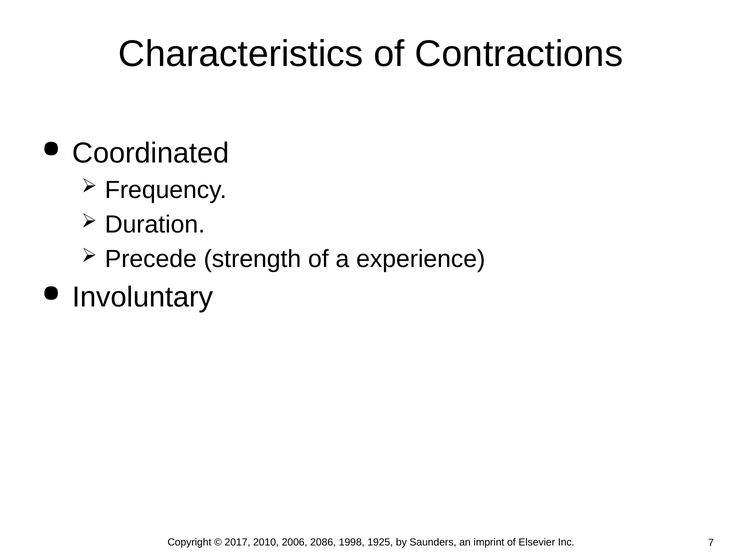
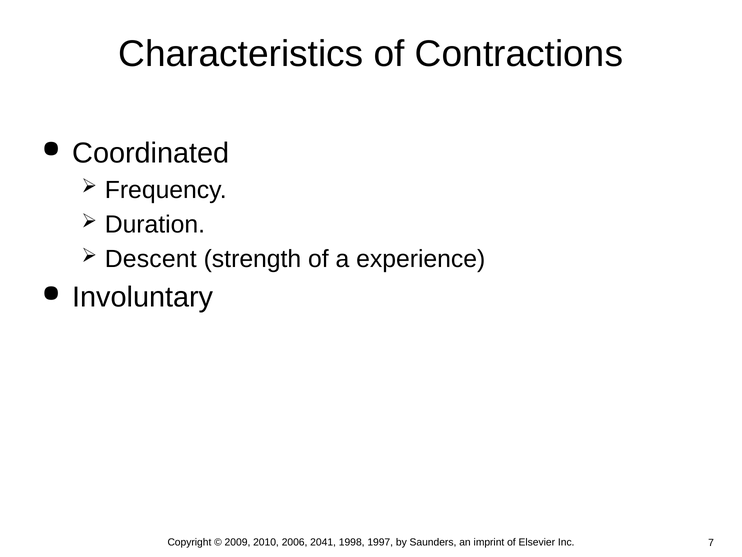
Precede: Precede -> Descent (151, 259)
2017: 2017 -> 2009 (237, 542)
2086: 2086 -> 2041 (323, 542)
1925: 1925 -> 1997 (380, 542)
